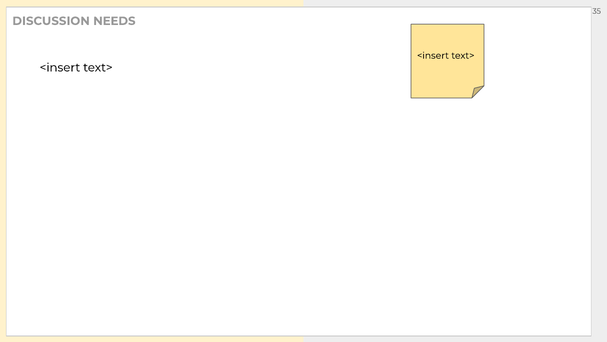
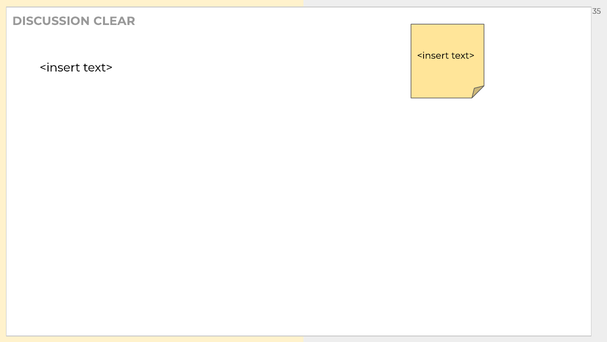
NEEDS: NEEDS -> CLEAR (114, 21)
